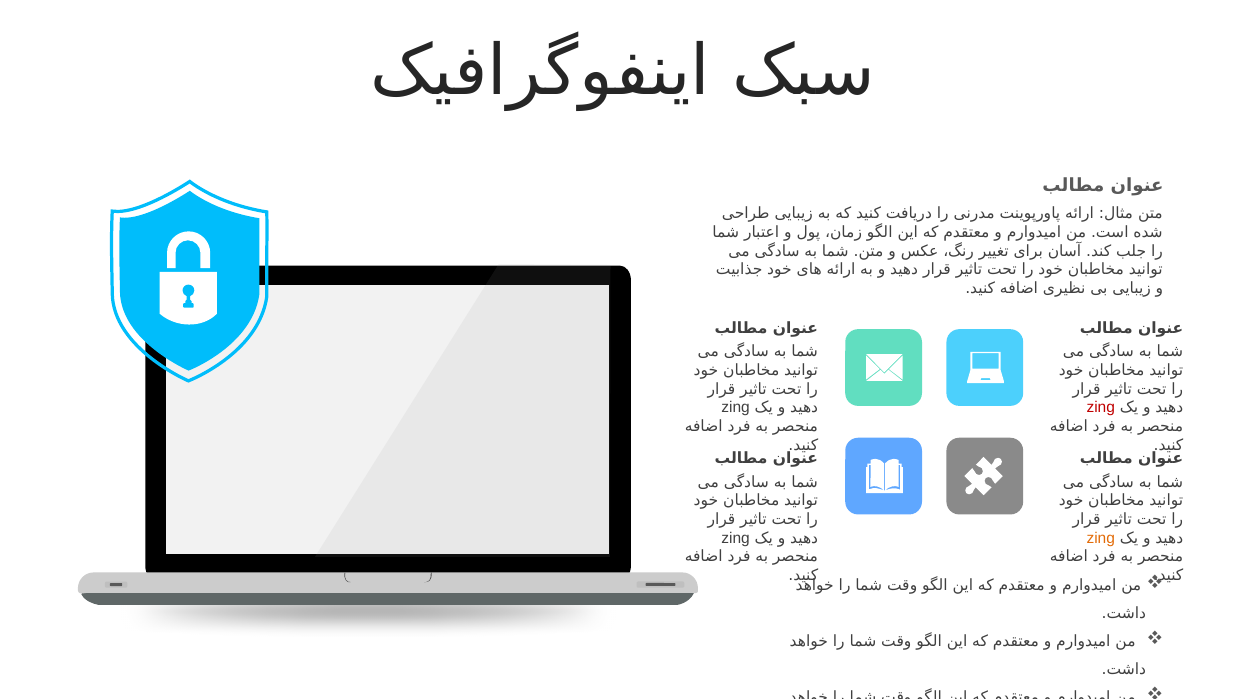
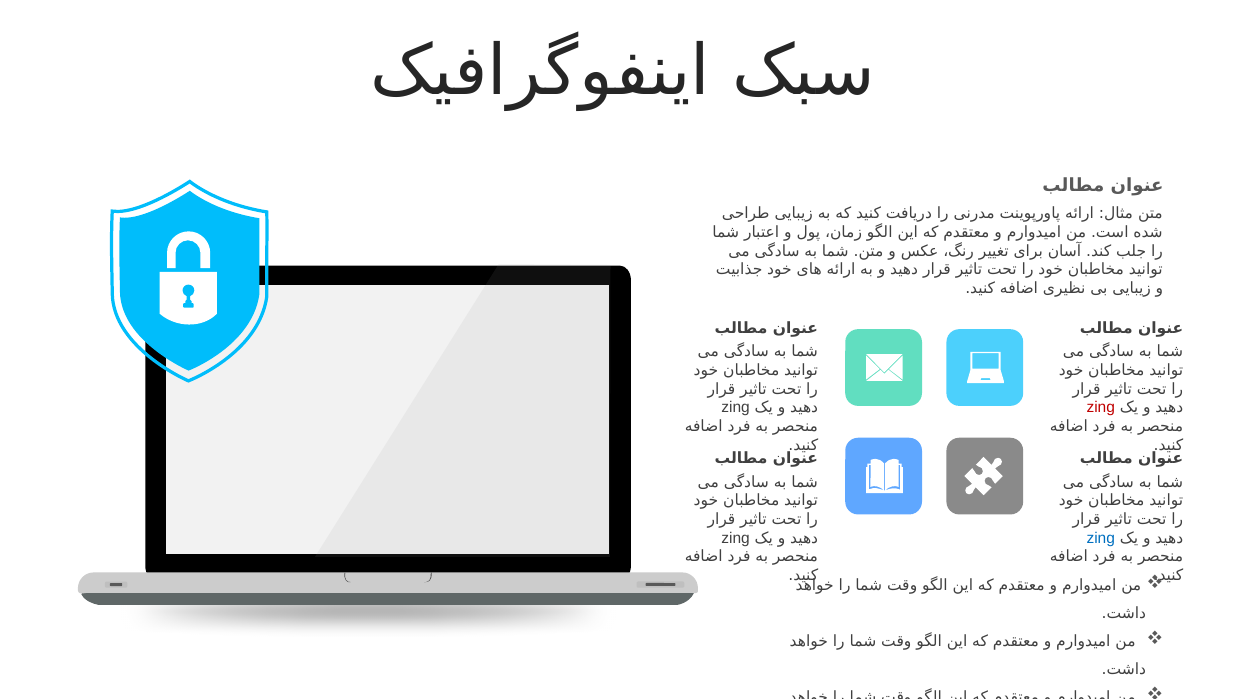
zing colour: orange -> blue (1101, 538)
